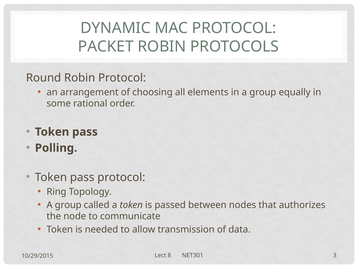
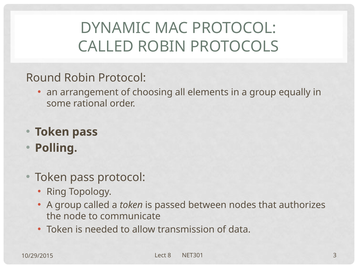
PACKET: PACKET -> CALLED (106, 47)
